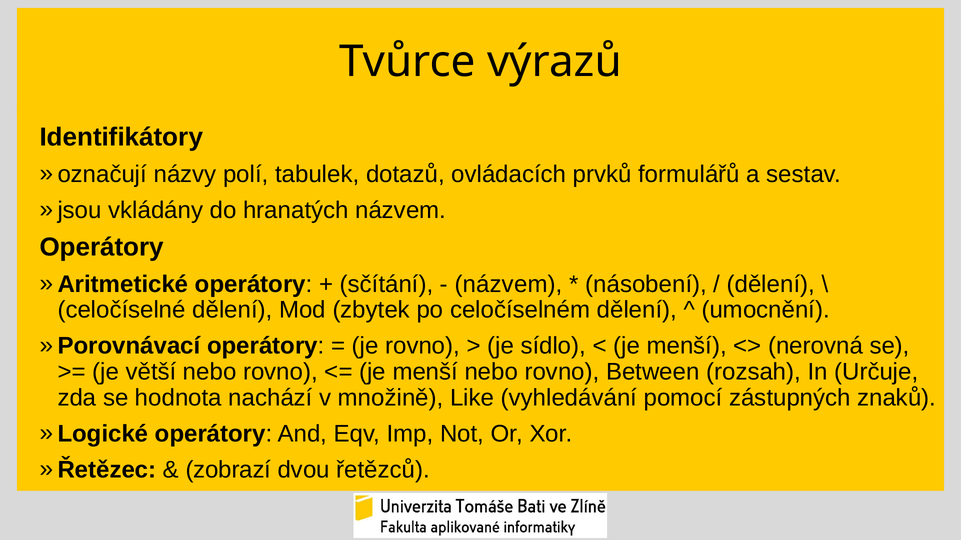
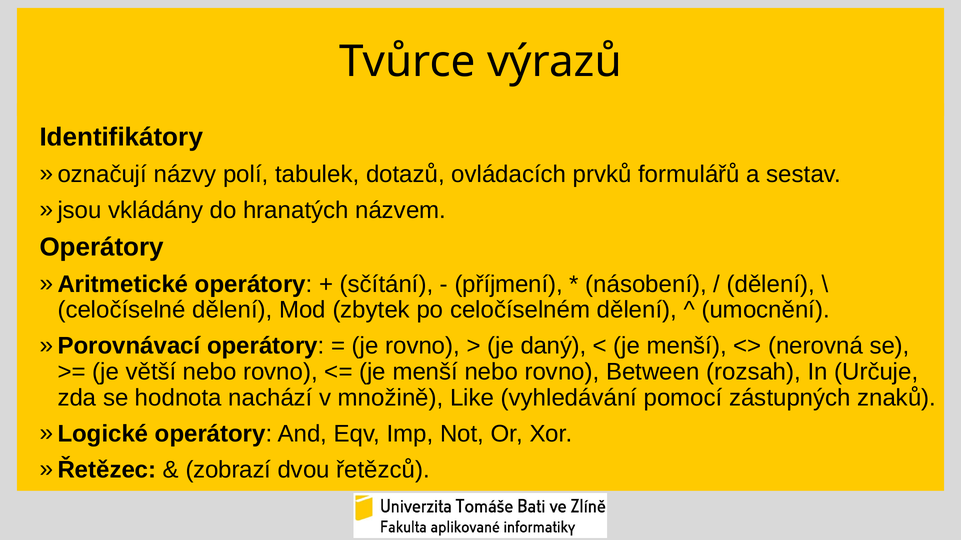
názvem: názvem -> příjmení (509, 284)
sídlo: sídlo -> daný (553, 346)
